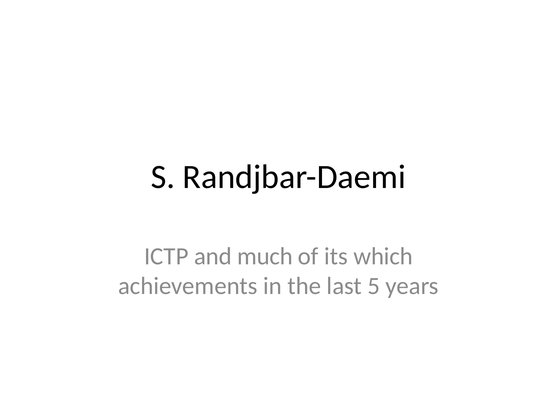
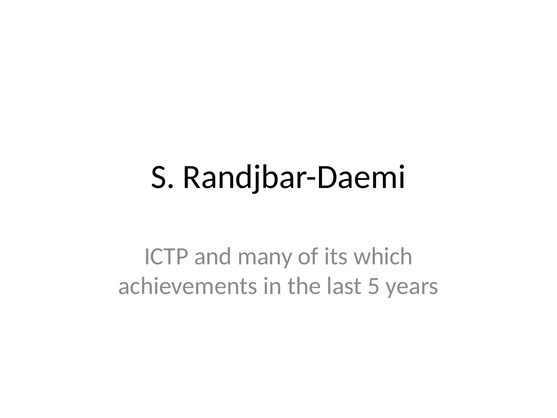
much: much -> many (265, 256)
